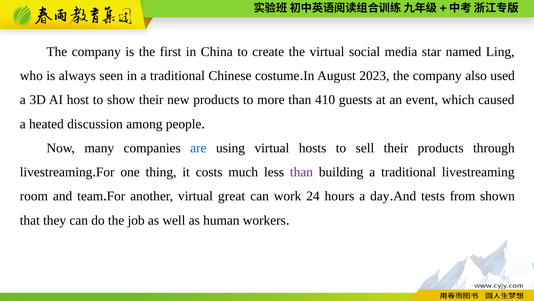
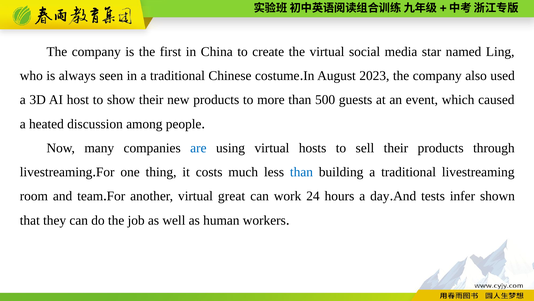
410: 410 -> 500 (325, 100)
than colour: purple -> blue (301, 172)
from: from -> infer (462, 196)
